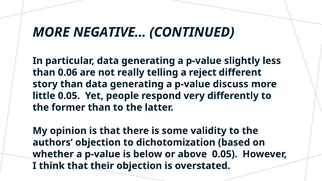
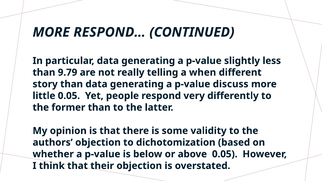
NEGATIVE…: NEGATIVE… -> RESPOND… (110, 32)
0.06: 0.06 -> 9.79 (68, 72)
reject: reject -> when (203, 72)
